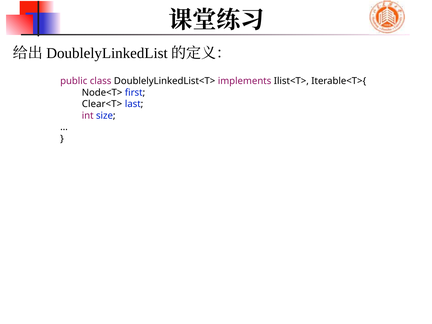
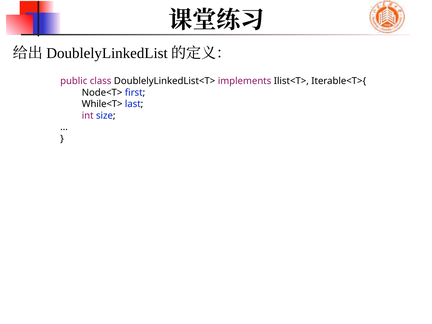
Clear<T>: Clear<T> -> While<T> (102, 104)
